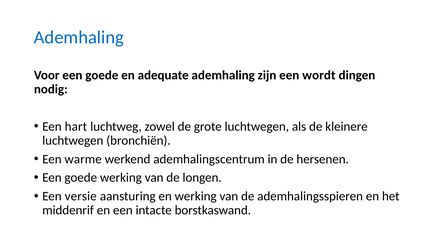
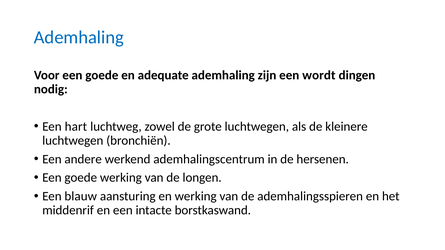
warme: warme -> andere (83, 159)
versie: versie -> blauw (81, 197)
